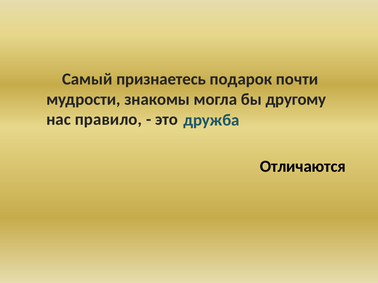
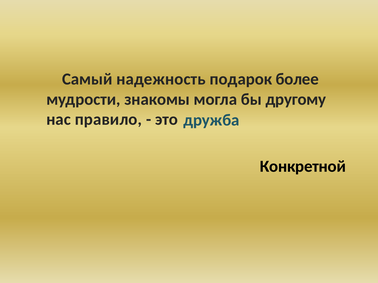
признаетесь: признаетесь -> надежность (161, 79)
почти: почти -> более (297, 79)
Отличаются: Отличаются -> Конкретной (303, 167)
